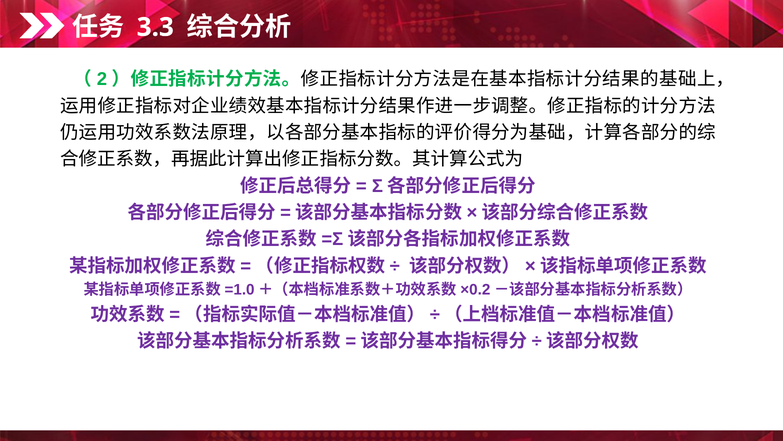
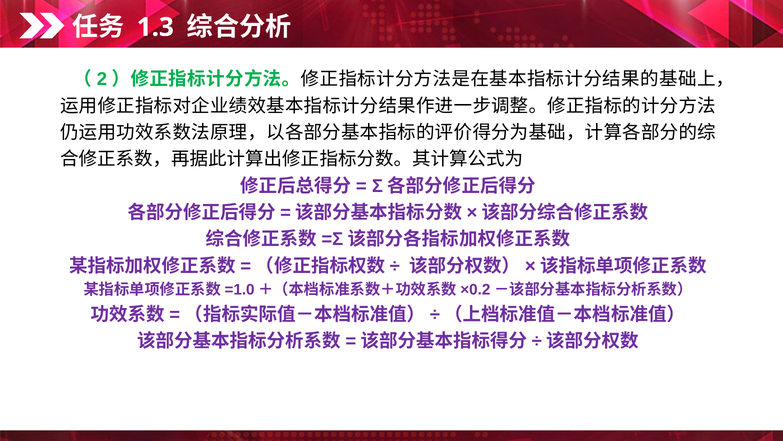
3.3: 3.3 -> 1.3 (155, 27)
